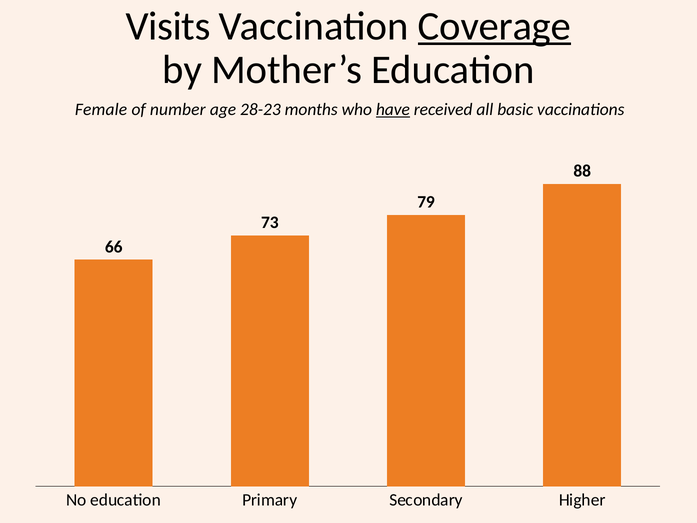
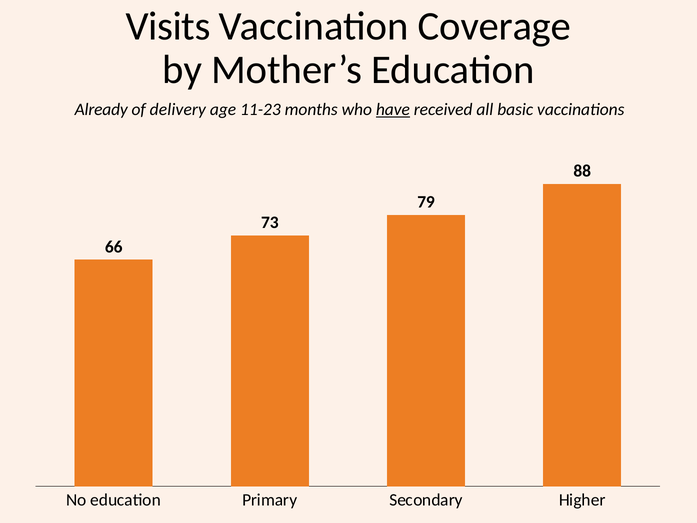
Coverage underline: present -> none (494, 26)
Female: Female -> Already (101, 109)
number: number -> delivery (178, 109)
28-23: 28-23 -> 11-23 (260, 109)
